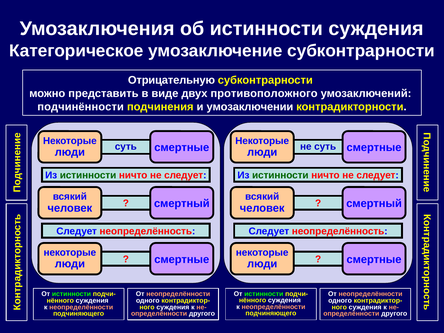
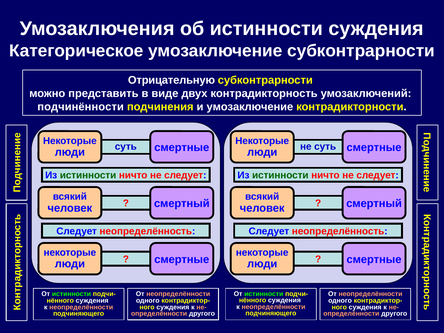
противоположного: противоположного -> контрадикторность (264, 93)
и умозаключении: умозаключении -> умозаключение (250, 107)
